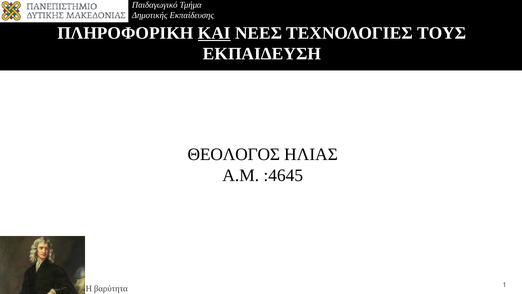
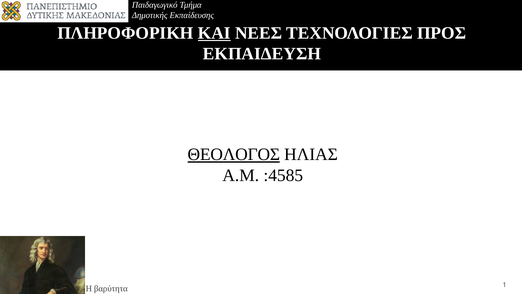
ΤΟΥΣ: ΤΟΥΣ -> ΠΡΟΣ (442, 33)
ΘΕΟΛΟΓΟΣ underline: none -> present (234, 154)
:4645: :4645 -> :4585 (283, 175)
